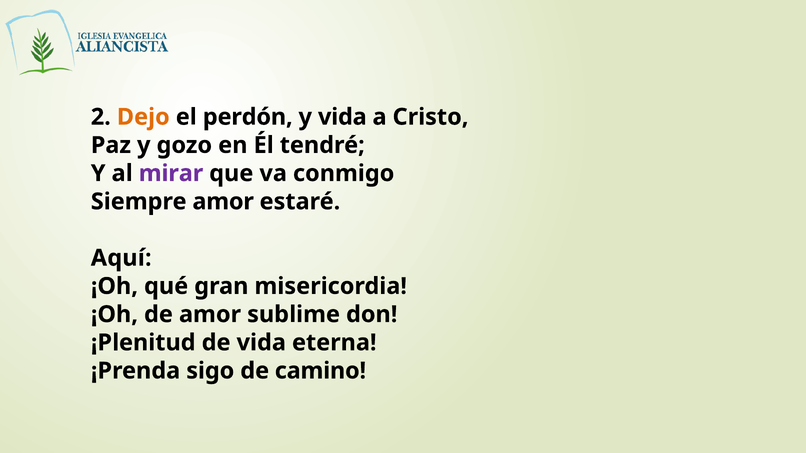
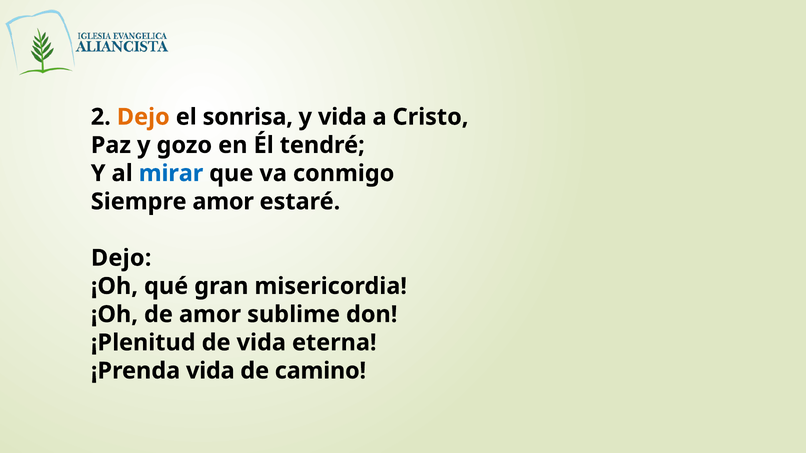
perdón: perdón -> sonrisa (248, 117)
mirar colour: purple -> blue (171, 173)
Aquí: Aquí -> Dejo (121, 258)
¡Prenda sigo: sigo -> vida (210, 371)
